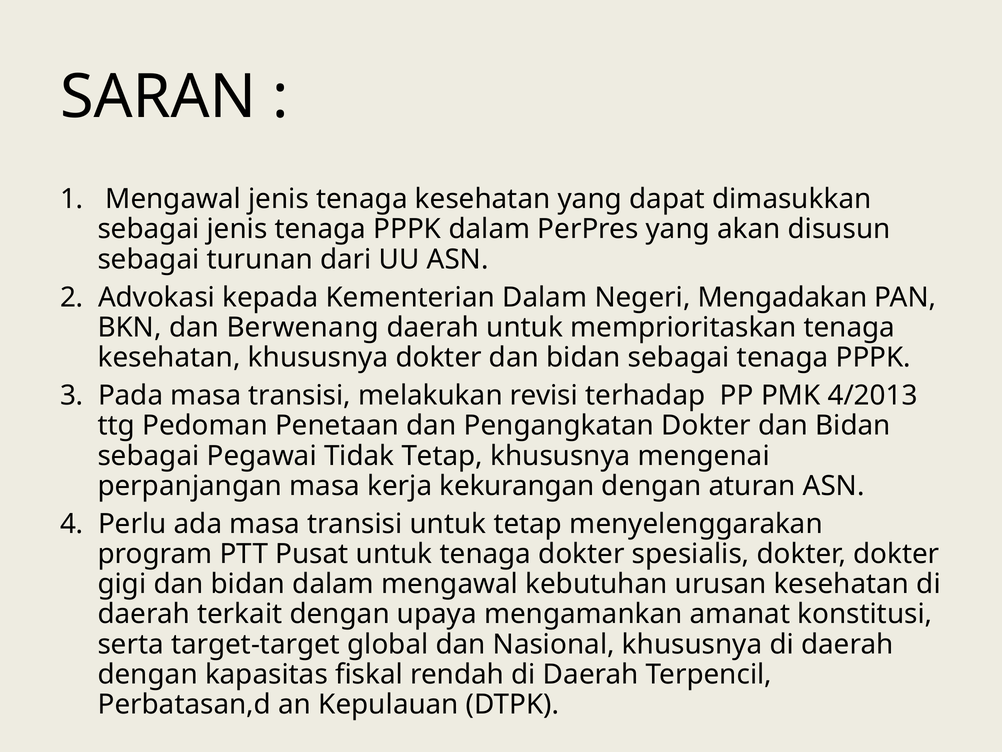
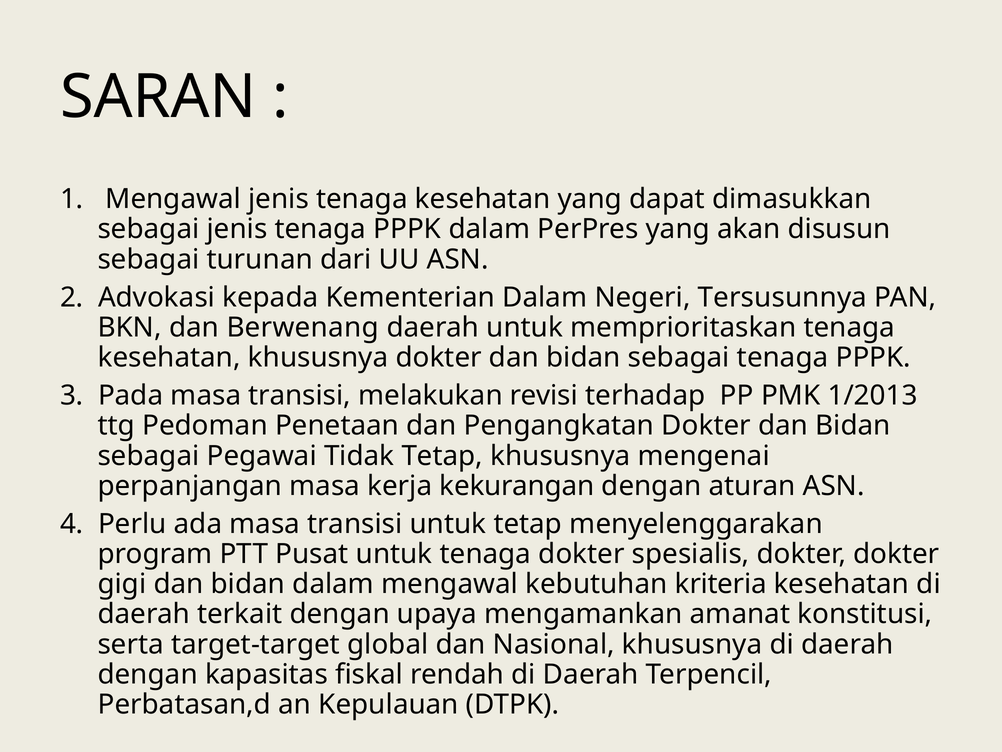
Mengadakan: Mengadakan -> Tersusunnya (782, 297)
4/2013: 4/2013 -> 1/2013 (873, 395)
urusan: urusan -> kriteria (721, 584)
